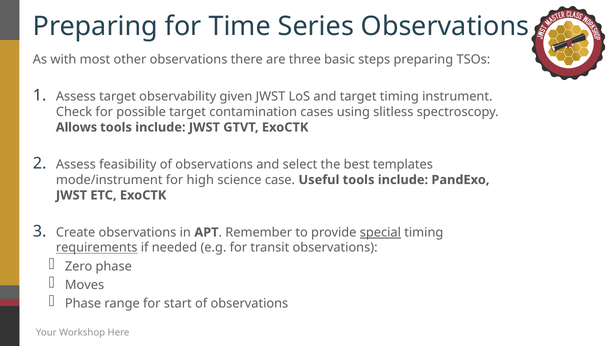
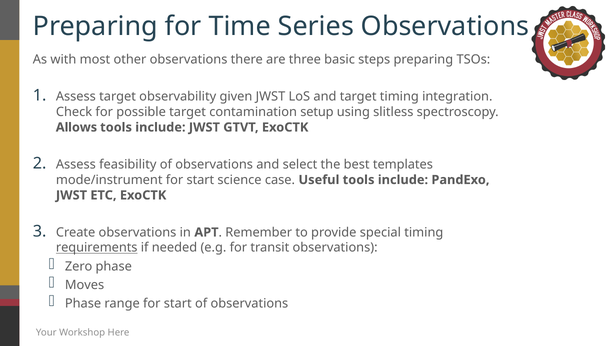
instrument: instrument -> integration (457, 97)
cases: cases -> setup (317, 112)
mode/instrument for high: high -> start (200, 180)
special underline: present -> none (380, 233)
